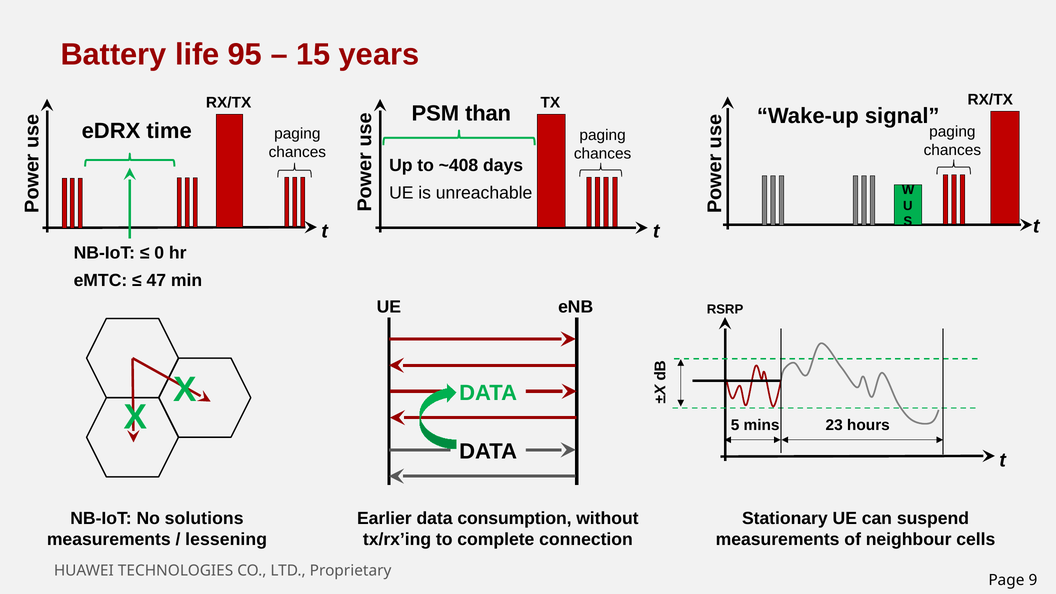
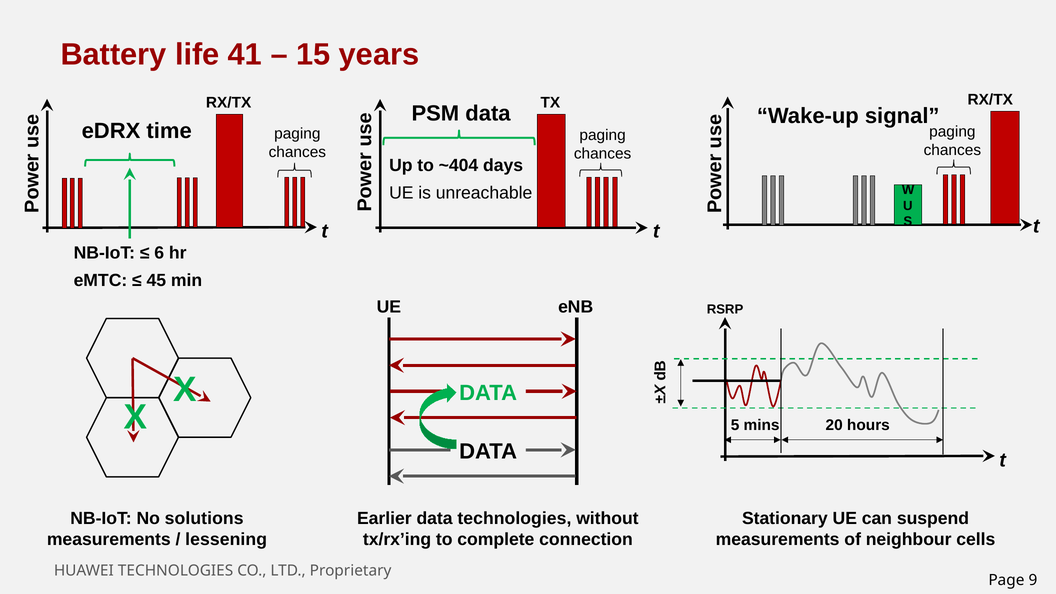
95: 95 -> 41 (245, 55)
PSM than: than -> data (488, 114)
~408: ~408 -> ~404 (458, 165)
0: 0 -> 6 (159, 253)
47: 47 -> 45 (156, 281)
23: 23 -> 20 (834, 425)
data consumption: consumption -> technologies (514, 518)
